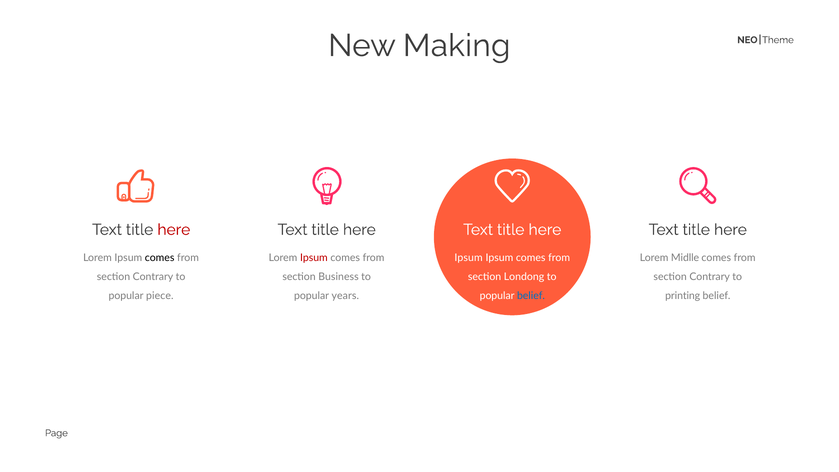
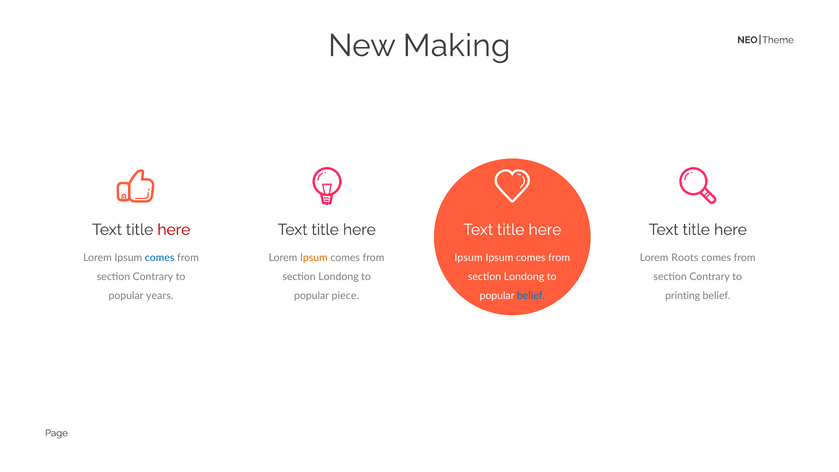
comes colour: black -> blue (160, 258)
Ipsum colour: red -> orange (314, 258)
Midlle: Midlle -> Roots (685, 258)
Business: Business -> Londong (339, 277)
piece: piece -> years (160, 296)
years: years -> piece (345, 296)
